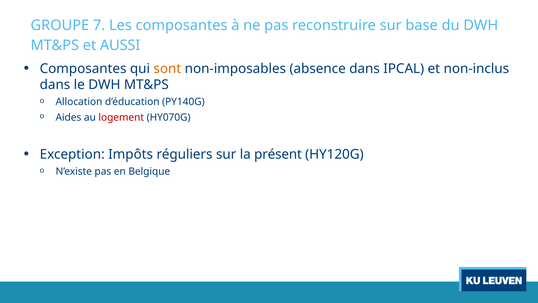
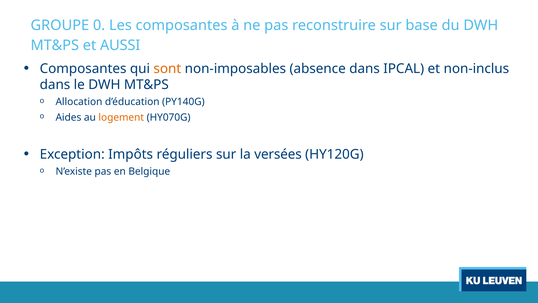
7: 7 -> 0 (99, 25)
logement colour: red -> orange (121, 117)
présent: présent -> versées (278, 154)
